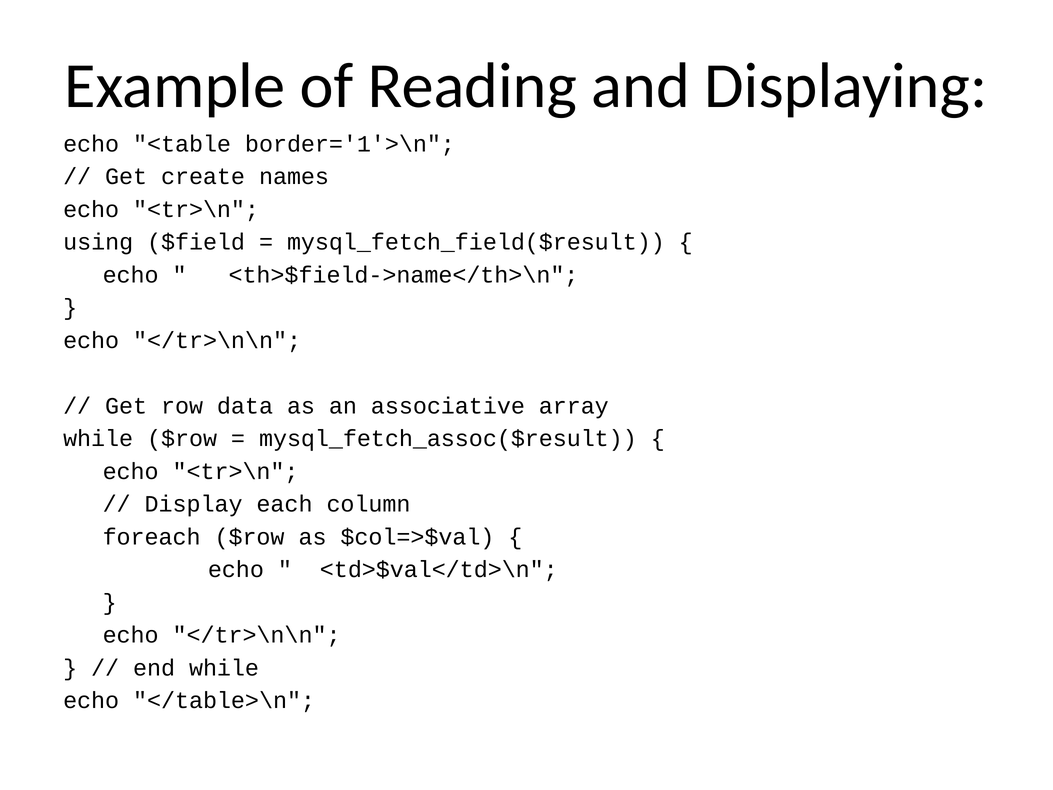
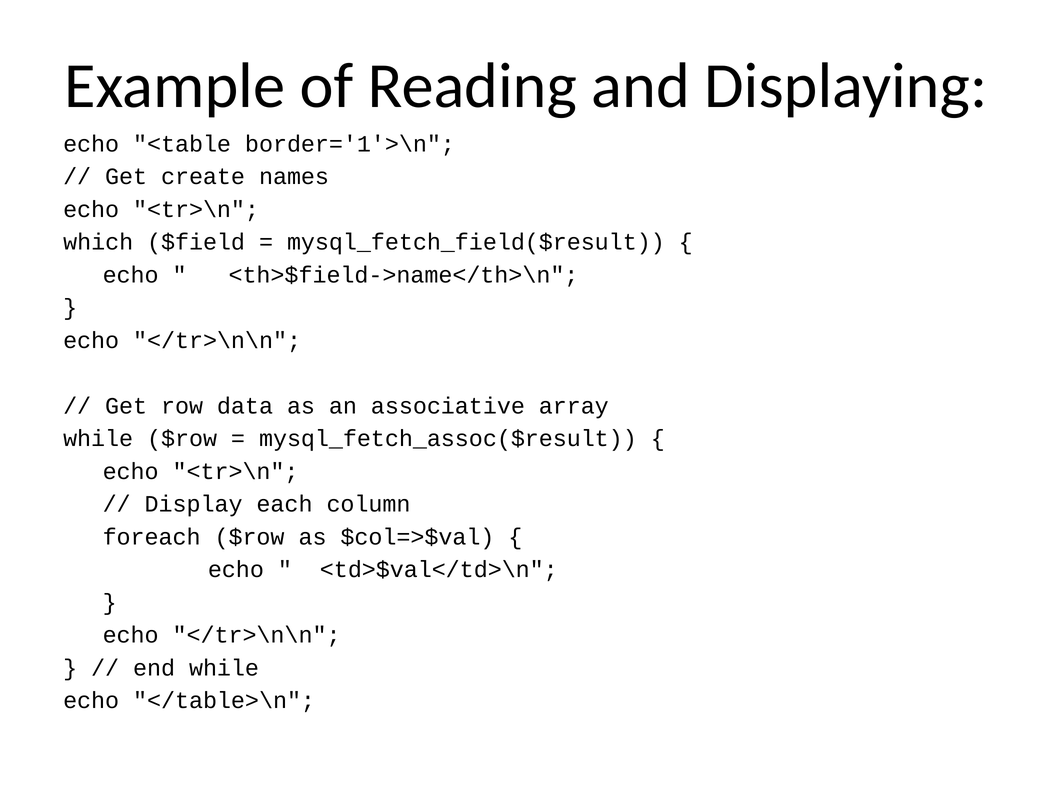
using: using -> which (98, 242)
